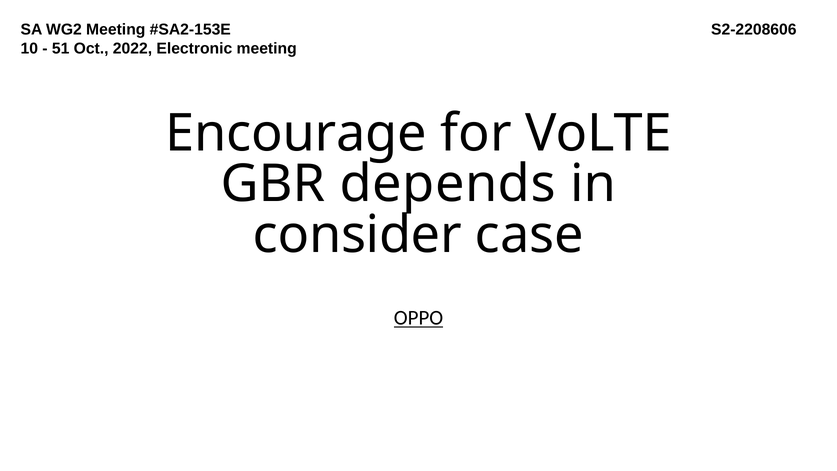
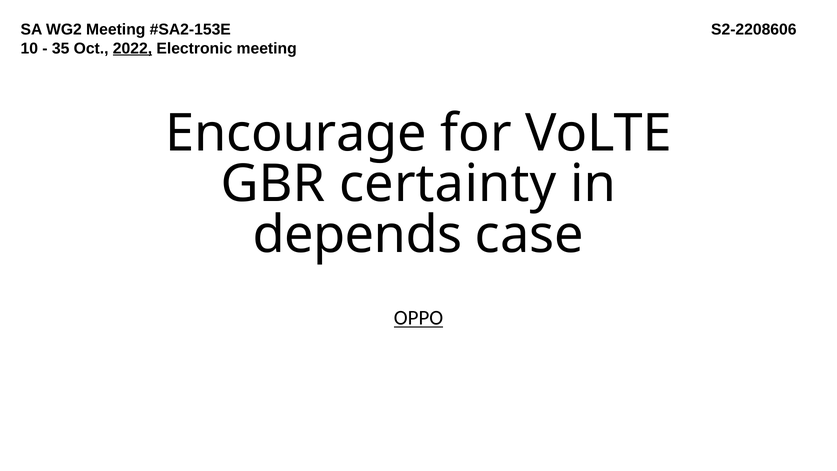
51: 51 -> 35 (61, 48)
2022 underline: none -> present (132, 48)
depends: depends -> certainty (448, 184)
consider: consider -> depends (357, 235)
